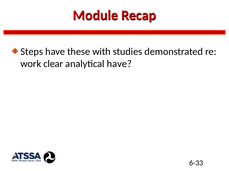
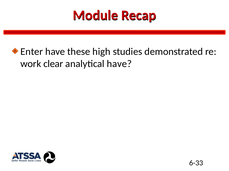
Steps: Steps -> Enter (32, 52)
with: with -> high (101, 52)
